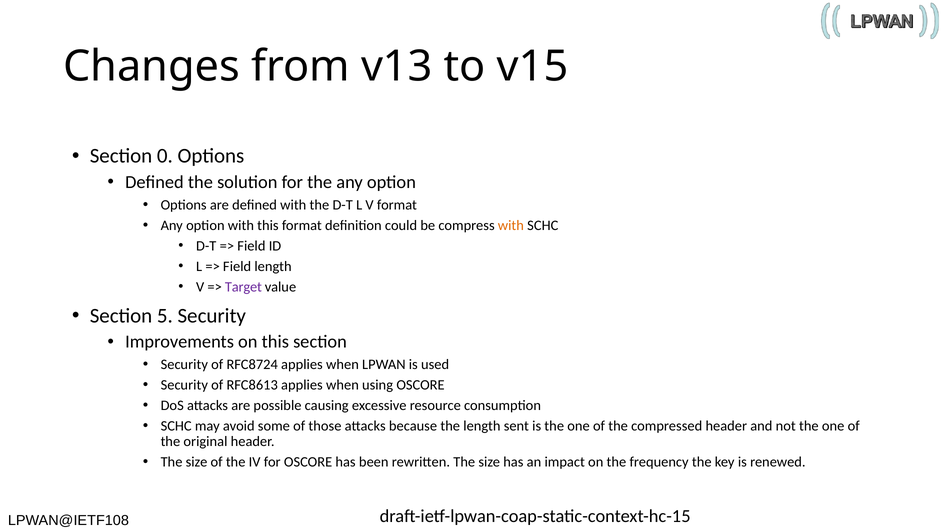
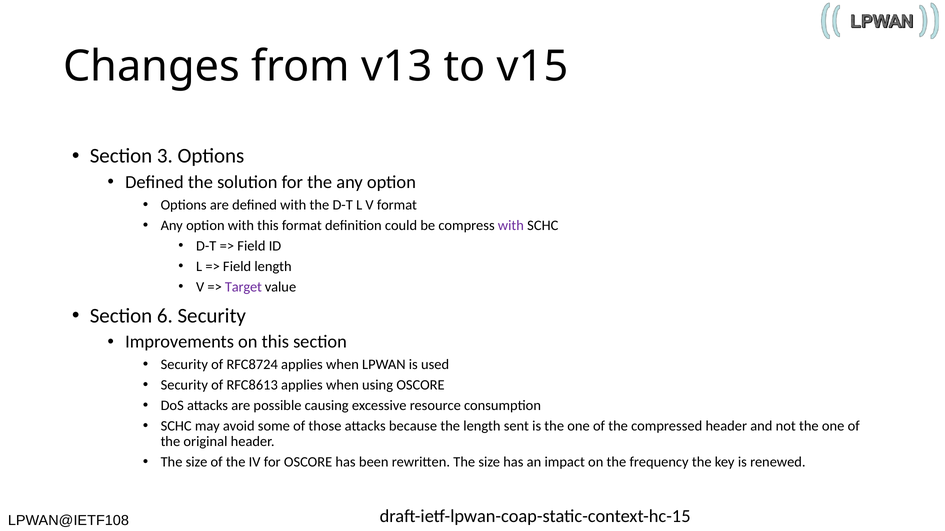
0: 0 -> 3 (165, 156)
with colour: orange -> purple (511, 226)
5: 5 -> 6 (165, 316)
